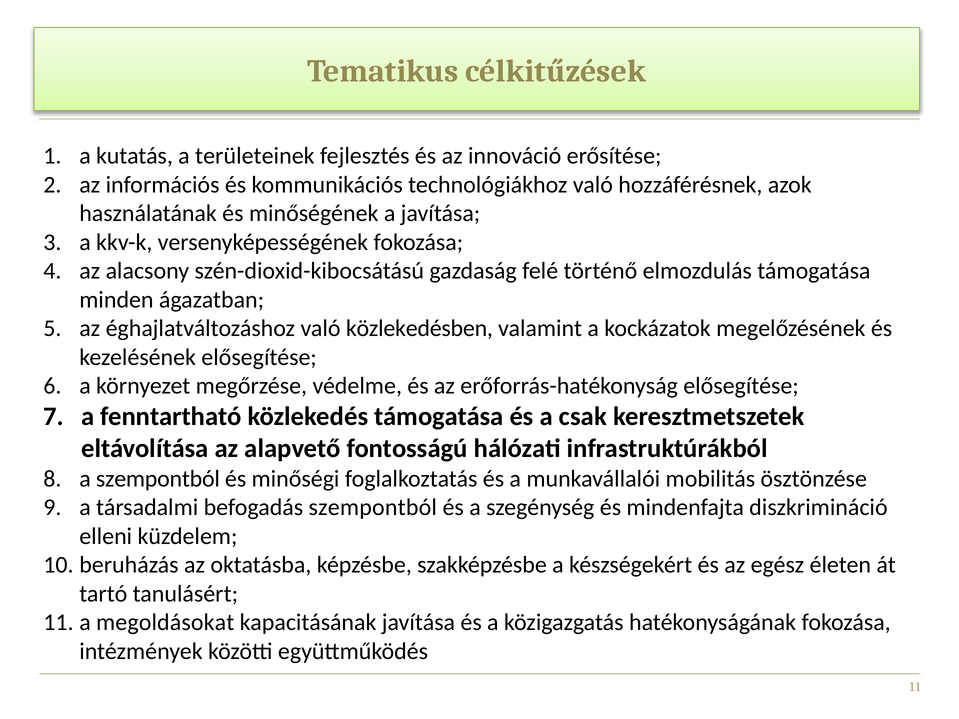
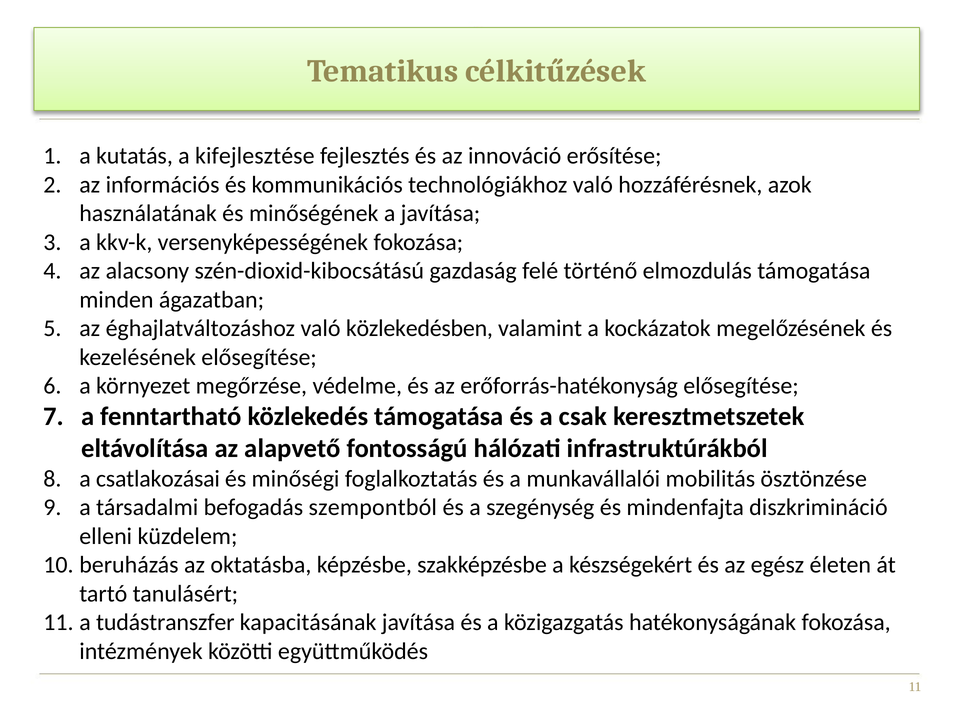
területeinek: területeinek -> kifejlesztése (255, 156)
a szempontból: szempontból -> csatlakozásai (158, 479)
megoldásokat: megoldásokat -> tudástranszfer (165, 623)
